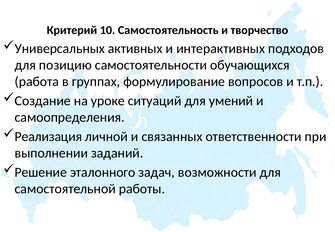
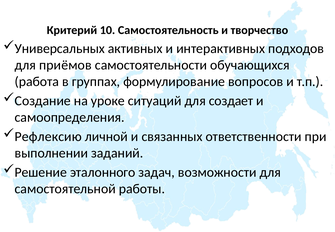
позицию: позицию -> приёмов (65, 65)
умений: умений -> создает (231, 101)
Реализация: Реализация -> Рефлексию (48, 137)
